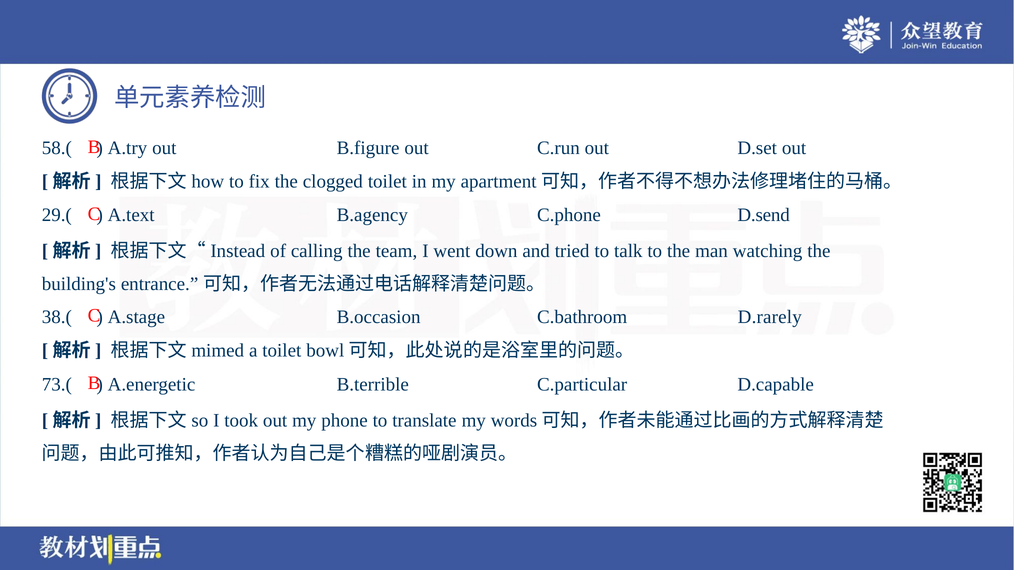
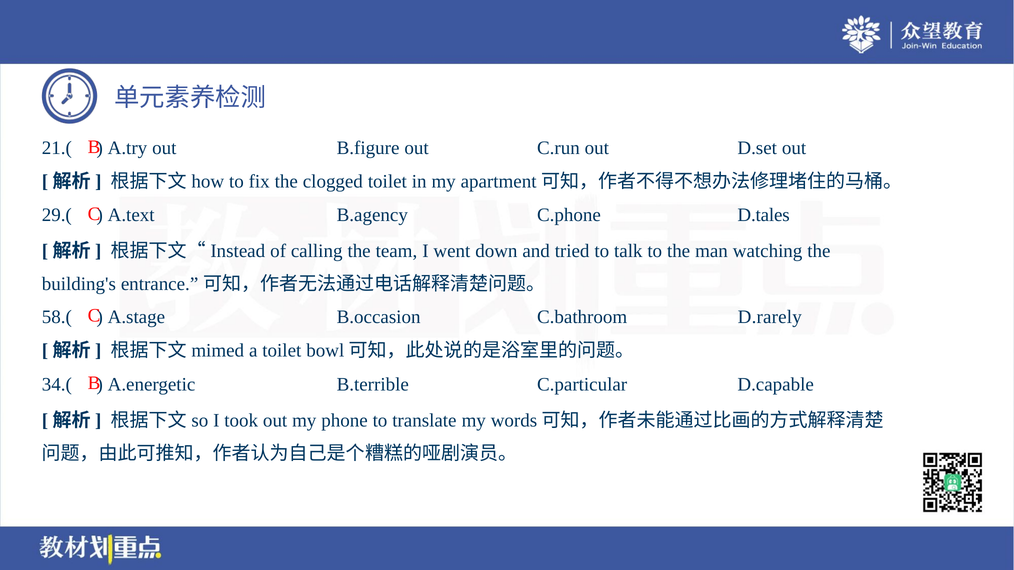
58.(: 58.( -> 21.( (57, 148)
D.send: D.send -> D.tales (764, 215)
38.(: 38.( -> 58.( (57, 317)
73.(: 73.( -> 34.( (57, 385)
